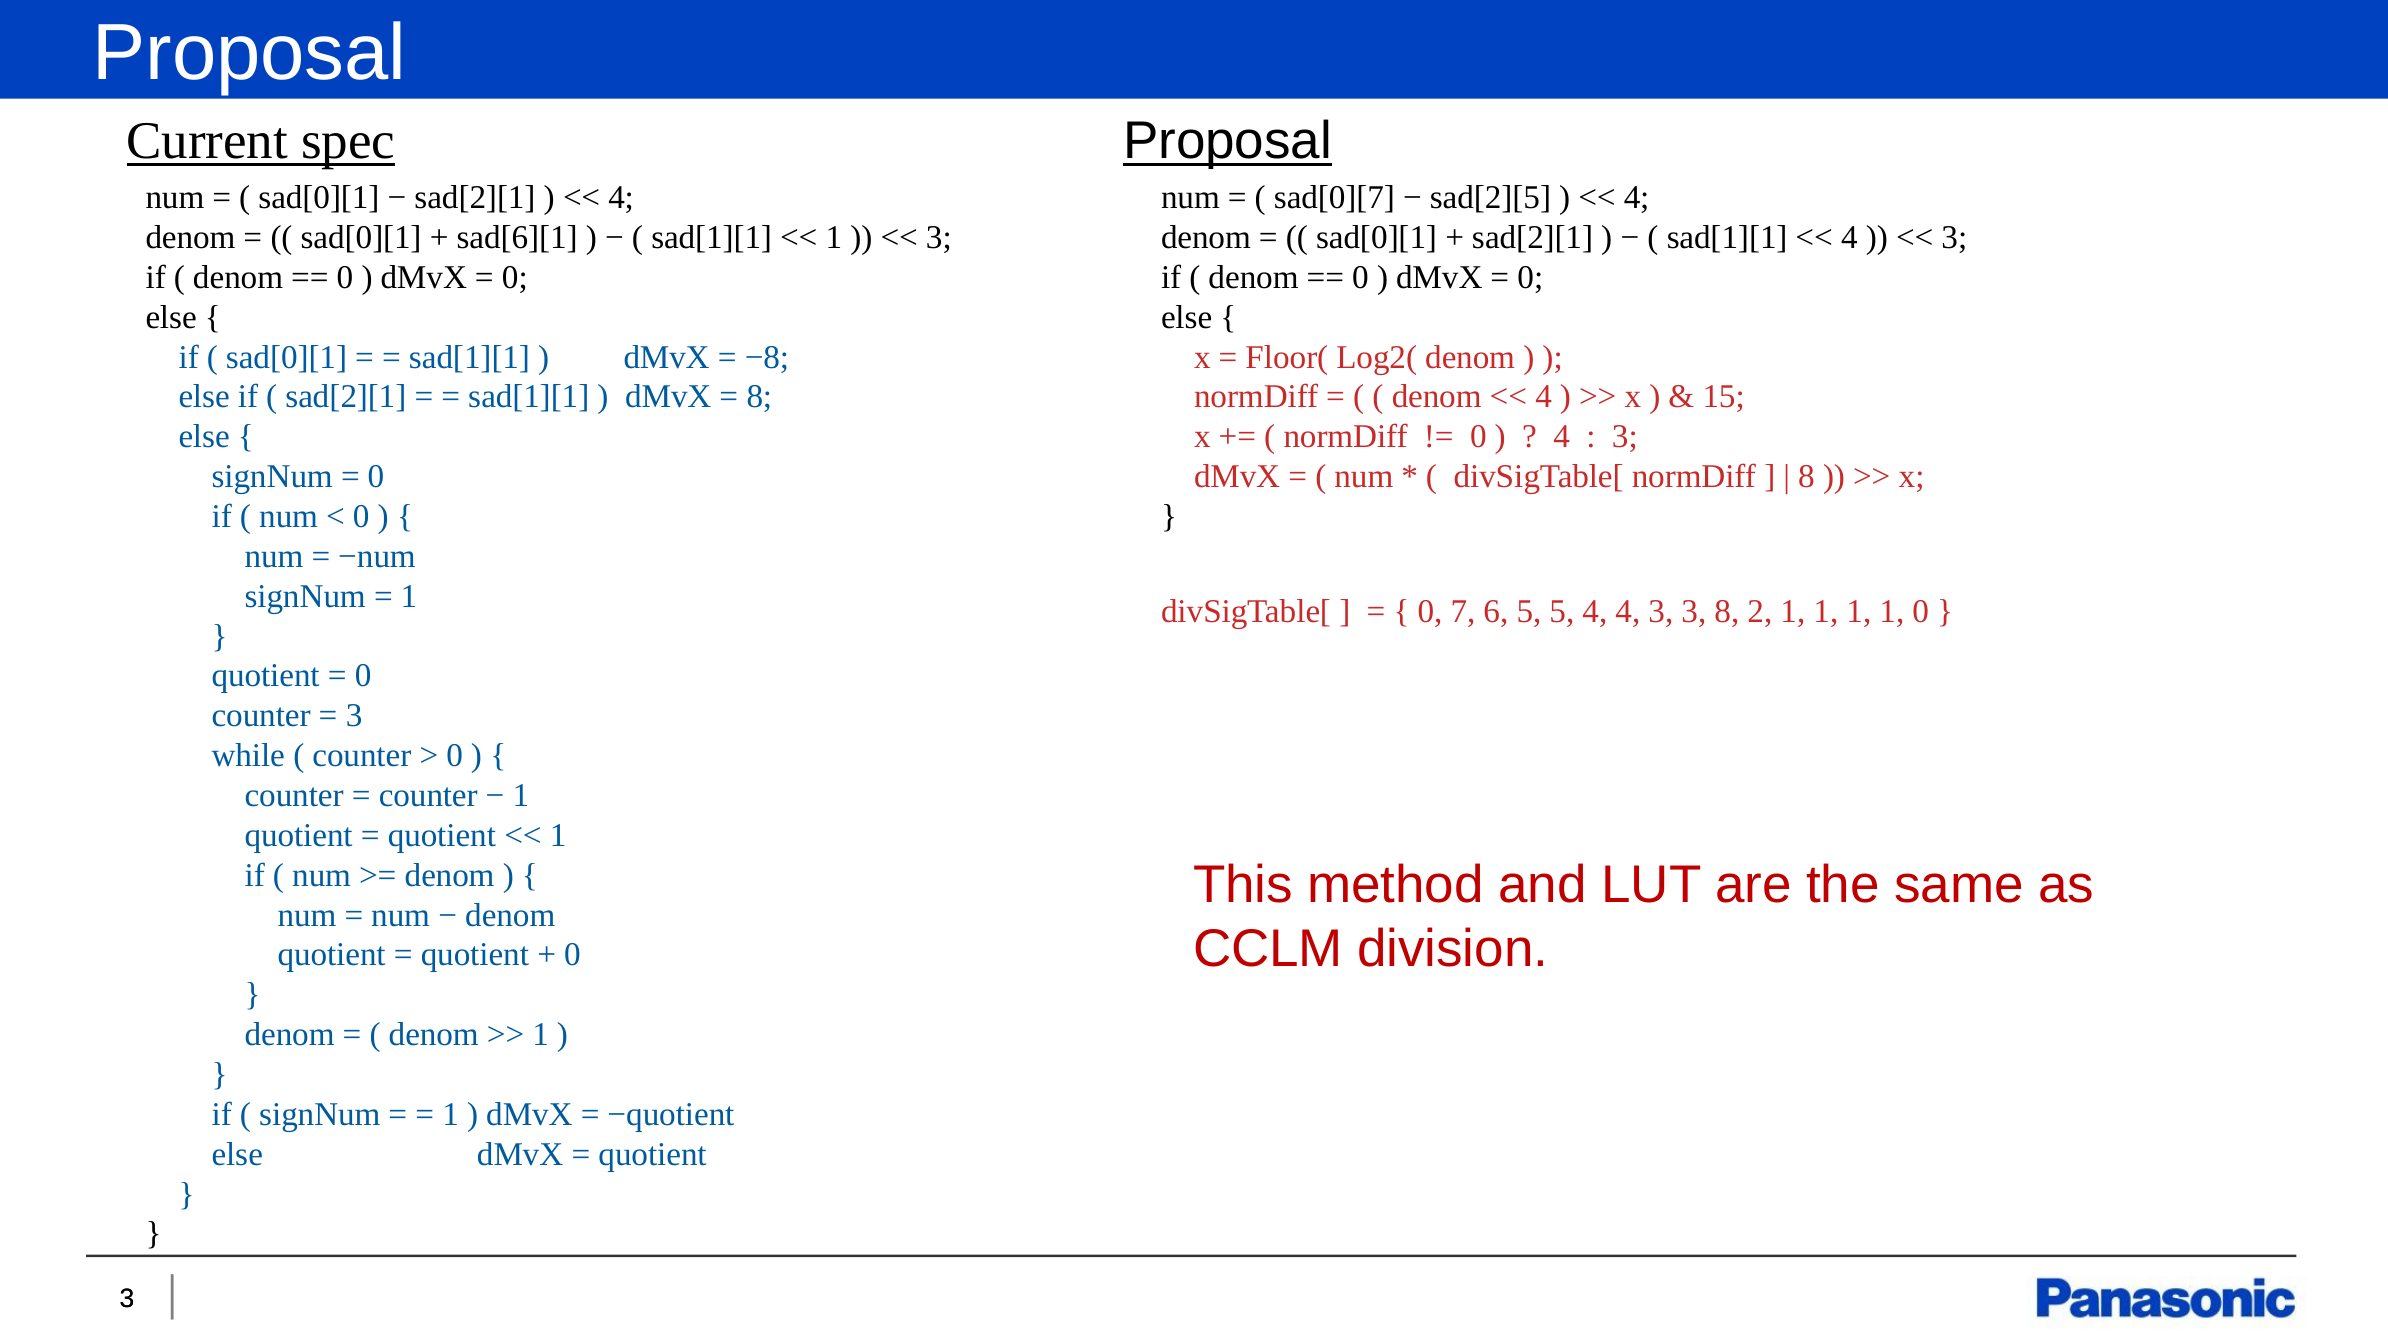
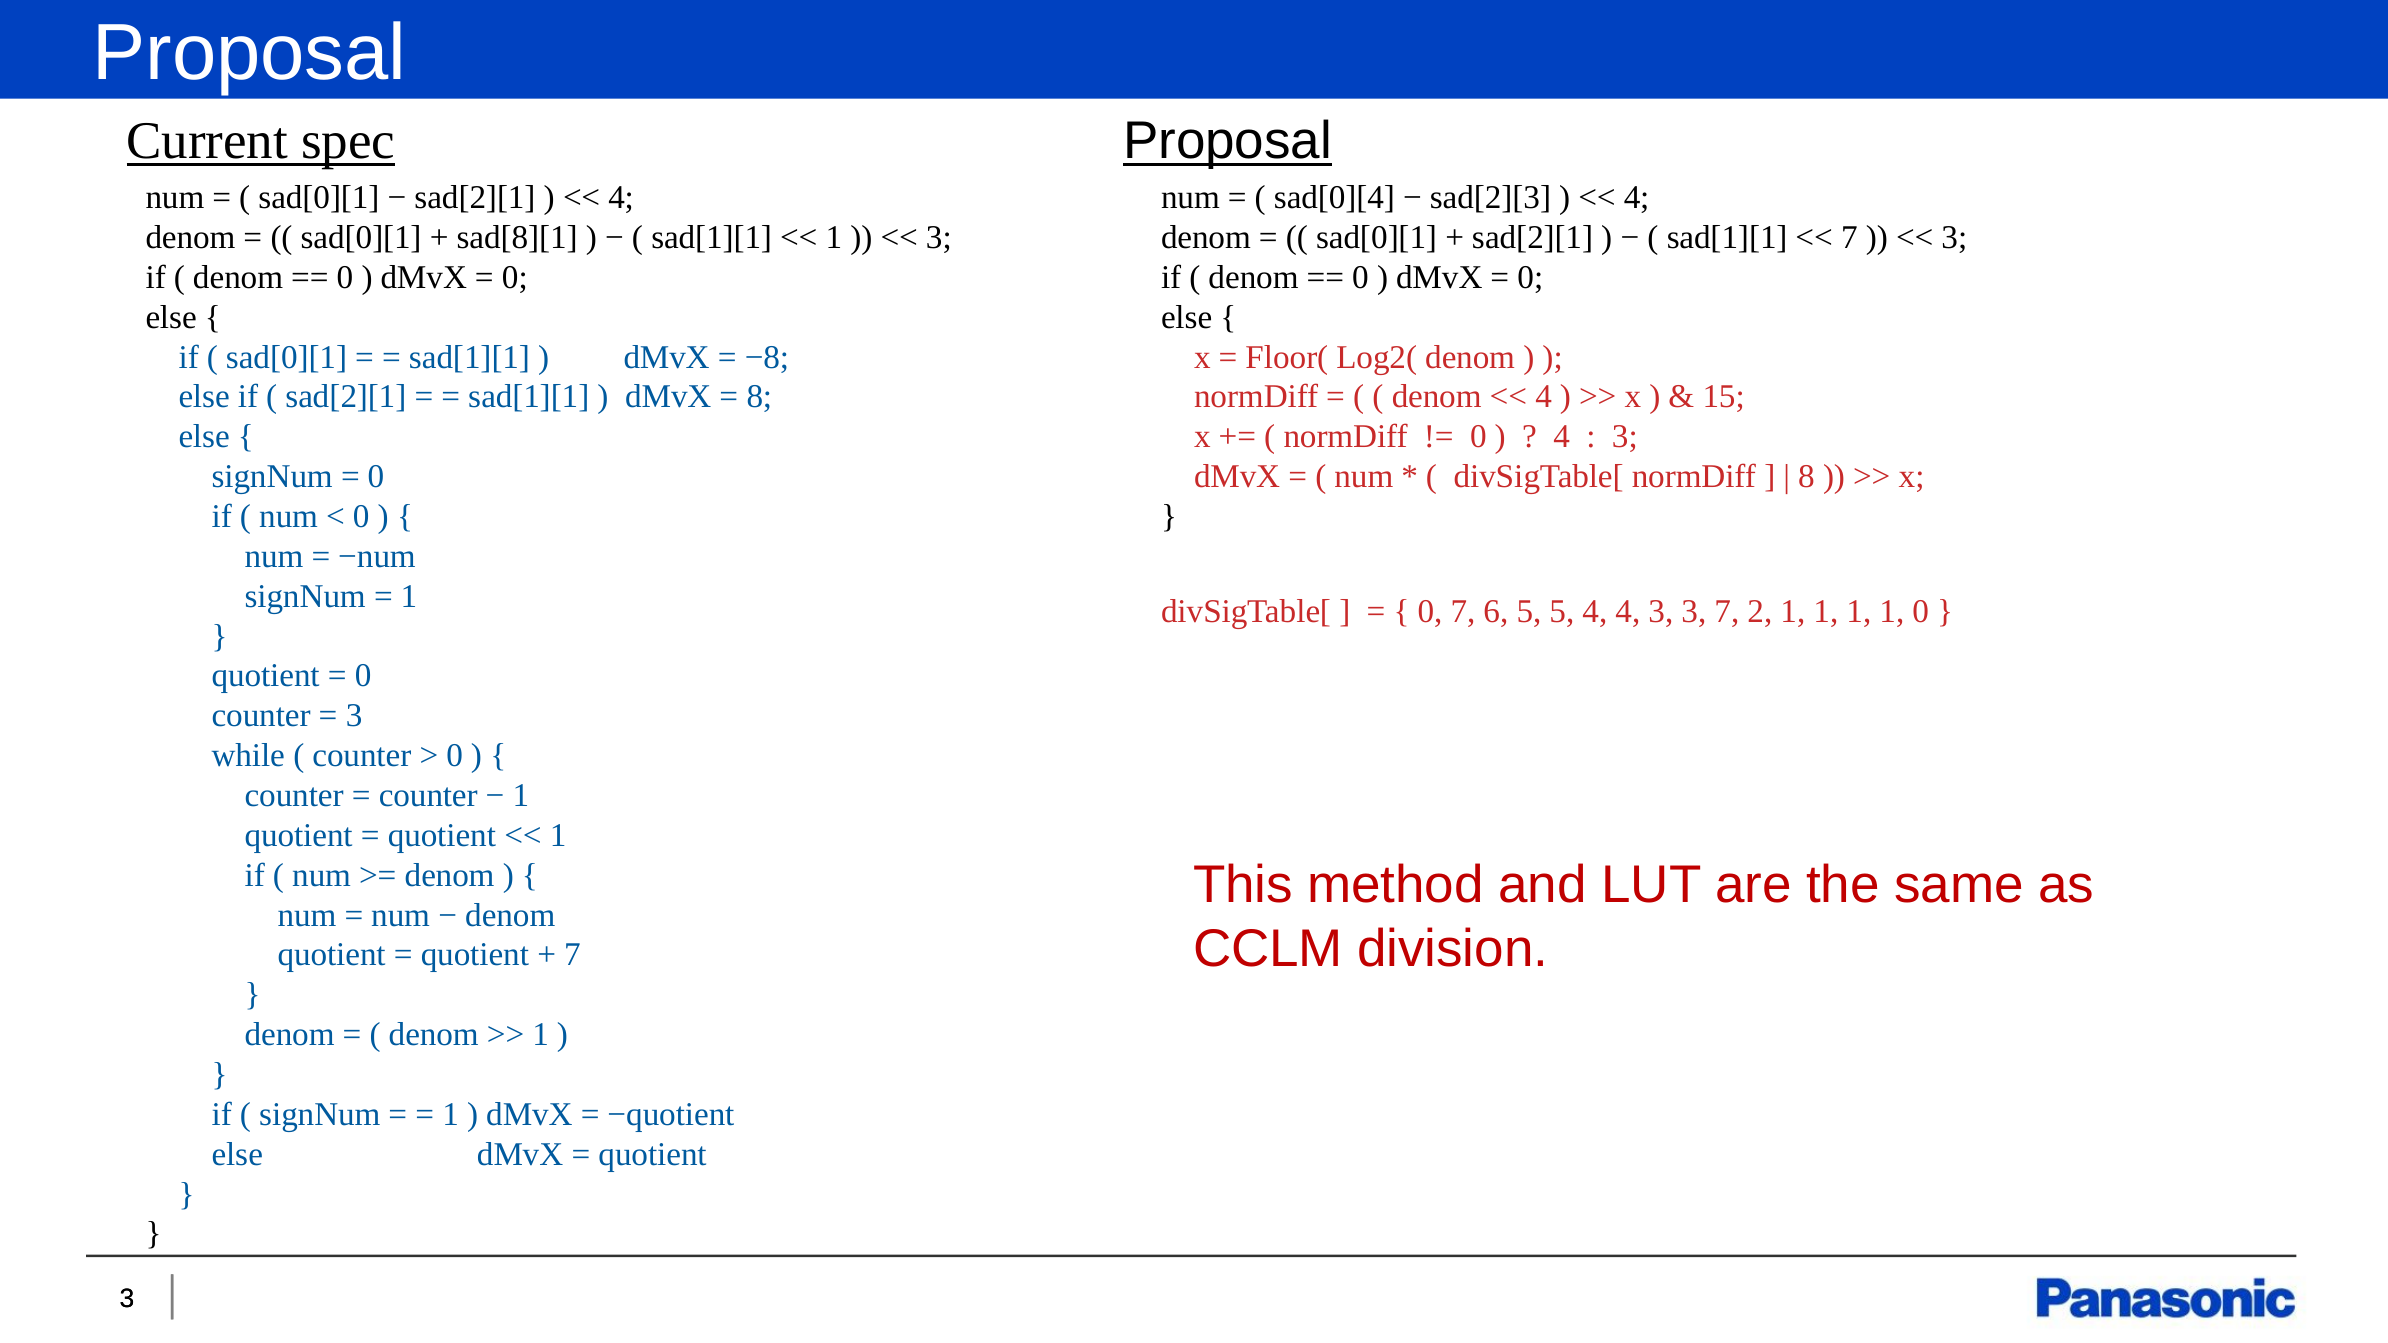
sad[0][7: sad[0][7 -> sad[0][4 (1334, 198)
sad[2][5: sad[2][5 -> sad[2][3 (1490, 198)
sad[6][1: sad[6][1 -> sad[8][1 (517, 238)
4: 4 -> 7 (1849, 238)
3 8: 8 -> 7 (1727, 612)
0: 0 -> 7 (572, 955)
